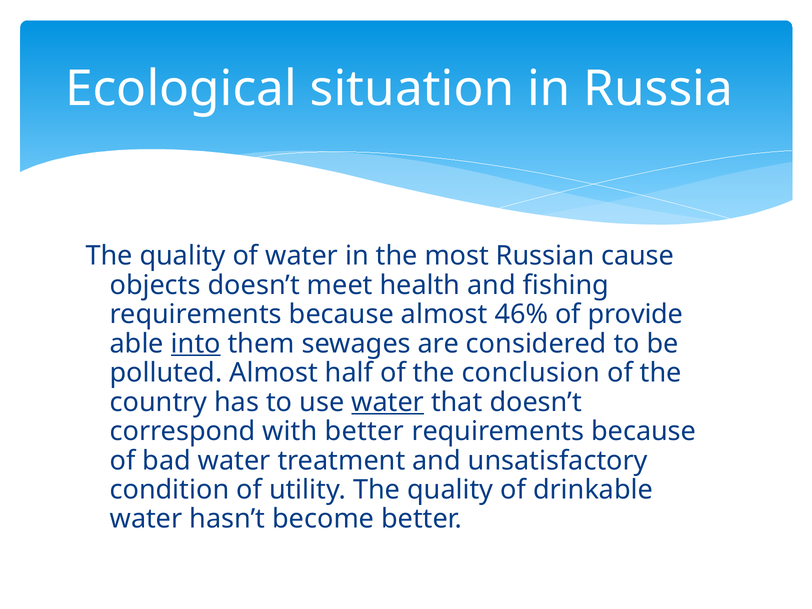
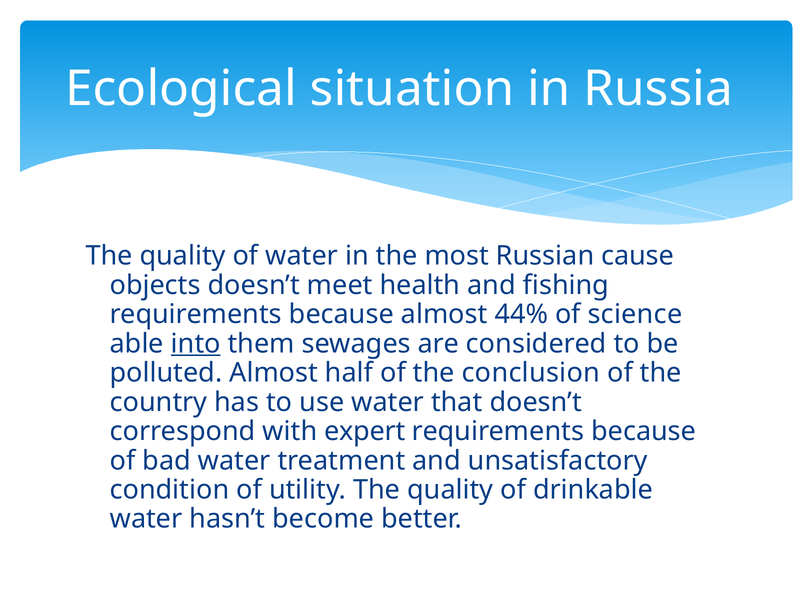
46%: 46% -> 44% (521, 314)
provide: provide -> science (635, 314)
water underline: present -> none (388, 402)
with better: better -> expert (365, 431)
